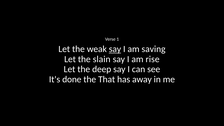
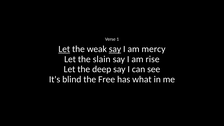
Let underline: none -> present (64, 49)
saving: saving -> mercy (154, 49)
done: done -> blind (72, 79)
That: That -> Free (107, 79)
away: away -> what (142, 79)
